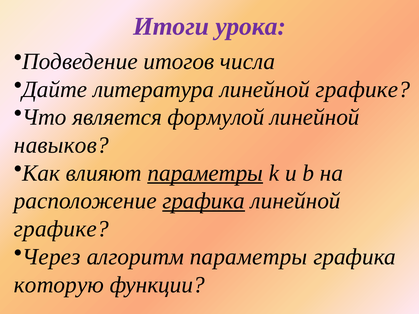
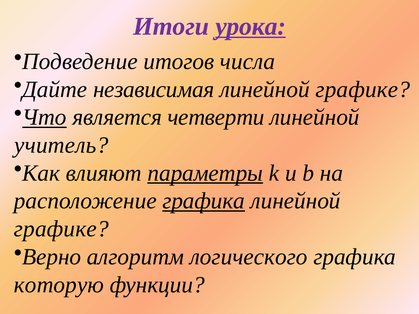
урока underline: none -> present (251, 26)
литература: литература -> независимая (154, 89)
Что underline: none -> present (44, 117)
формулой: формулой -> четверти (216, 117)
навыков: навыков -> учитель (61, 145)
Через: Через -> Верно (52, 257)
алгоритм параметры: параметры -> логического (249, 257)
